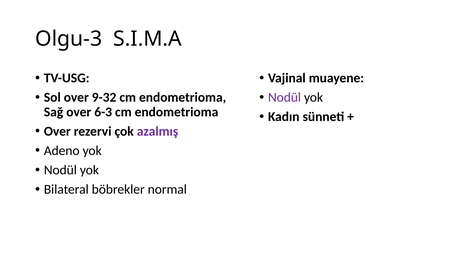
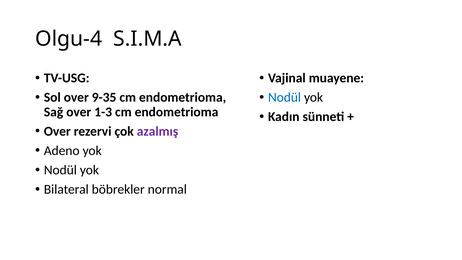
Olgu-3: Olgu-3 -> Olgu-4 (69, 39)
9-32: 9-32 -> 9-35 (104, 97)
Nodül colour: purple -> blue (284, 97)
6-3: 6-3 -> 1-3 (103, 112)
